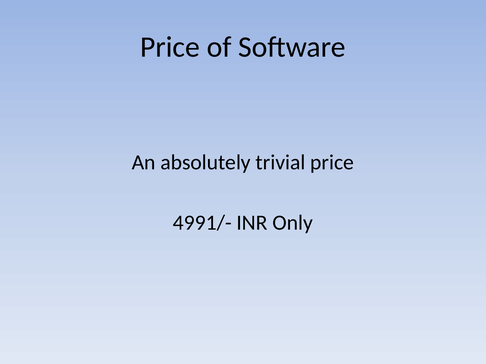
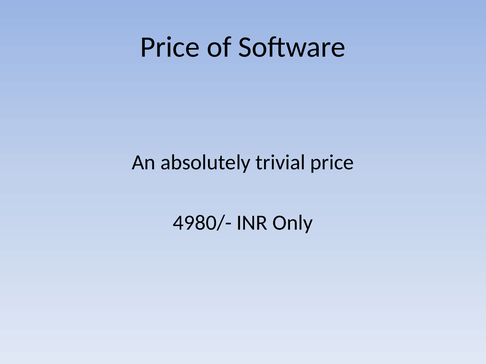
4991/-: 4991/- -> 4980/- (202, 223)
